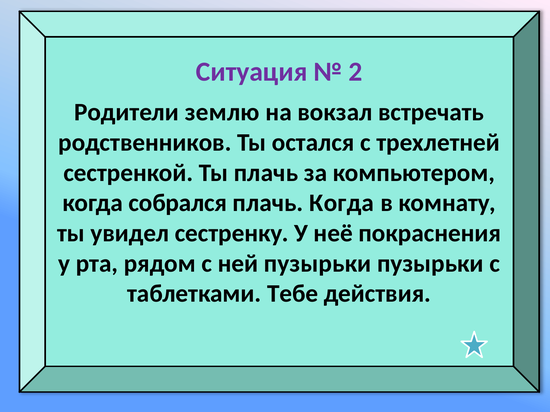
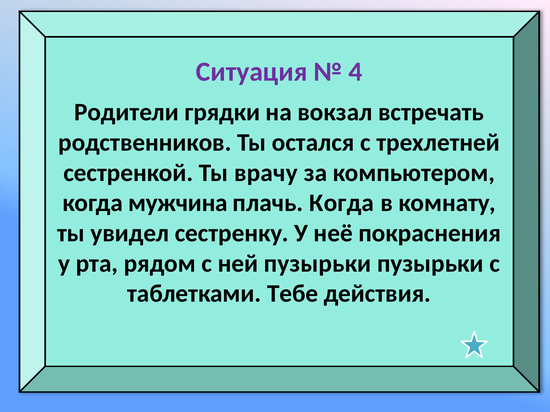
2: 2 -> 4 (356, 72)
землю: землю -> грядки (222, 112)
Ты плачь: плачь -> врачу (266, 173)
собрался: собрался -> мужчина (178, 203)
